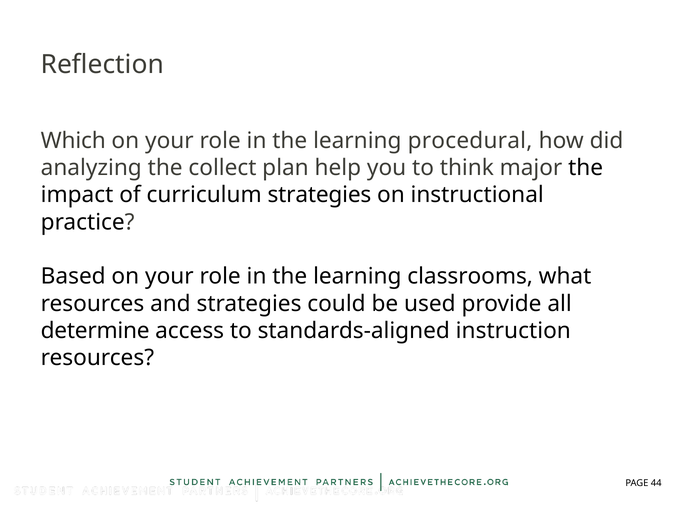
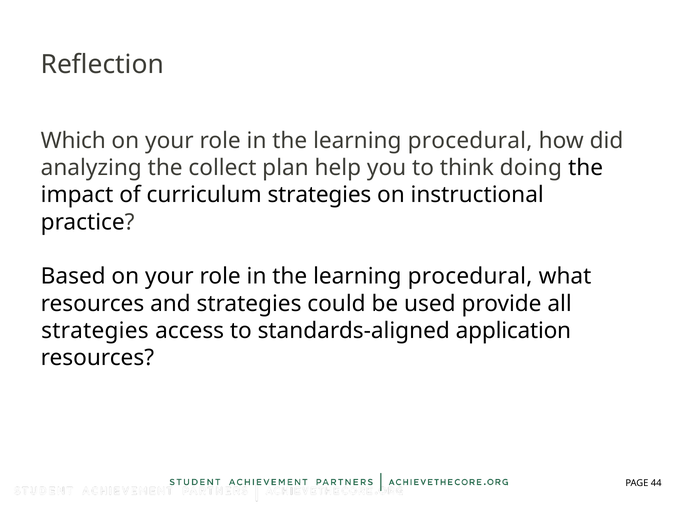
major: major -> doing (531, 168)
classrooms: classrooms -> procedural (470, 277)
determine: determine -> strategies (95, 331)
instruction: instruction -> application (513, 331)
